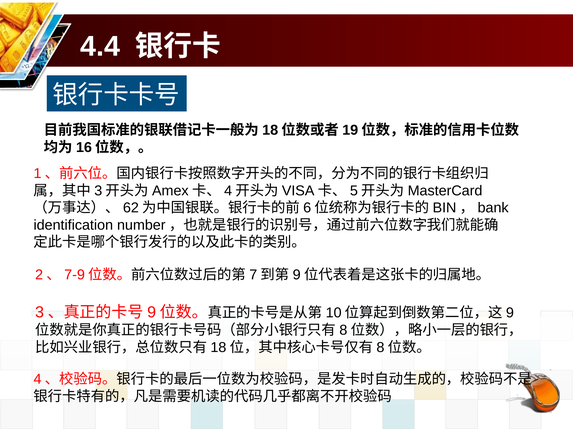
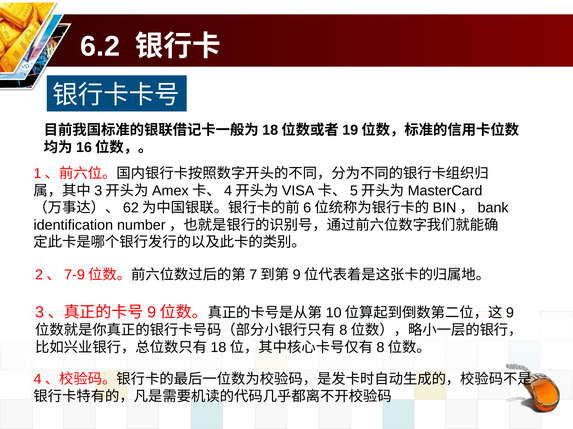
4.4: 4.4 -> 6.2 (100, 46)
